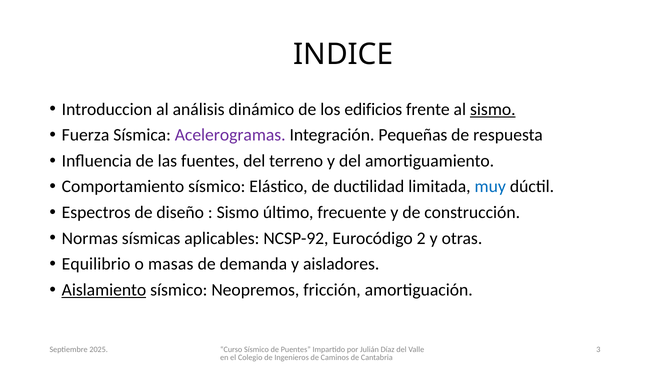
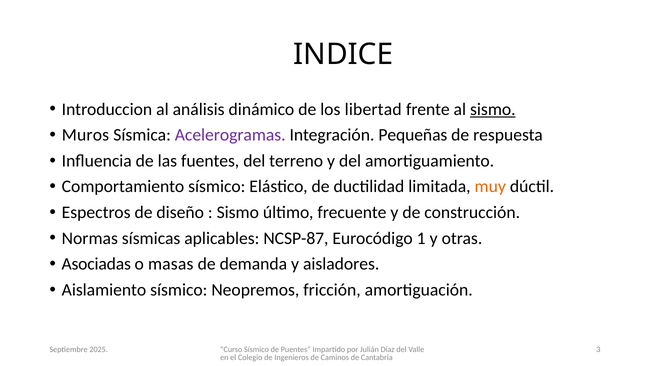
edificios: edificios -> libertad (373, 109)
Fuerza: Fuerza -> Muros (85, 135)
muy colour: blue -> orange (490, 186)
NCSP-92: NCSP-92 -> NCSP-87 (296, 238)
2: 2 -> 1 (421, 238)
Equilibrio: Equilibrio -> Asociadas (96, 264)
Aislamiento underline: present -> none (104, 290)
